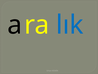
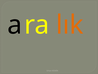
lık colour: blue -> orange (70, 25)
